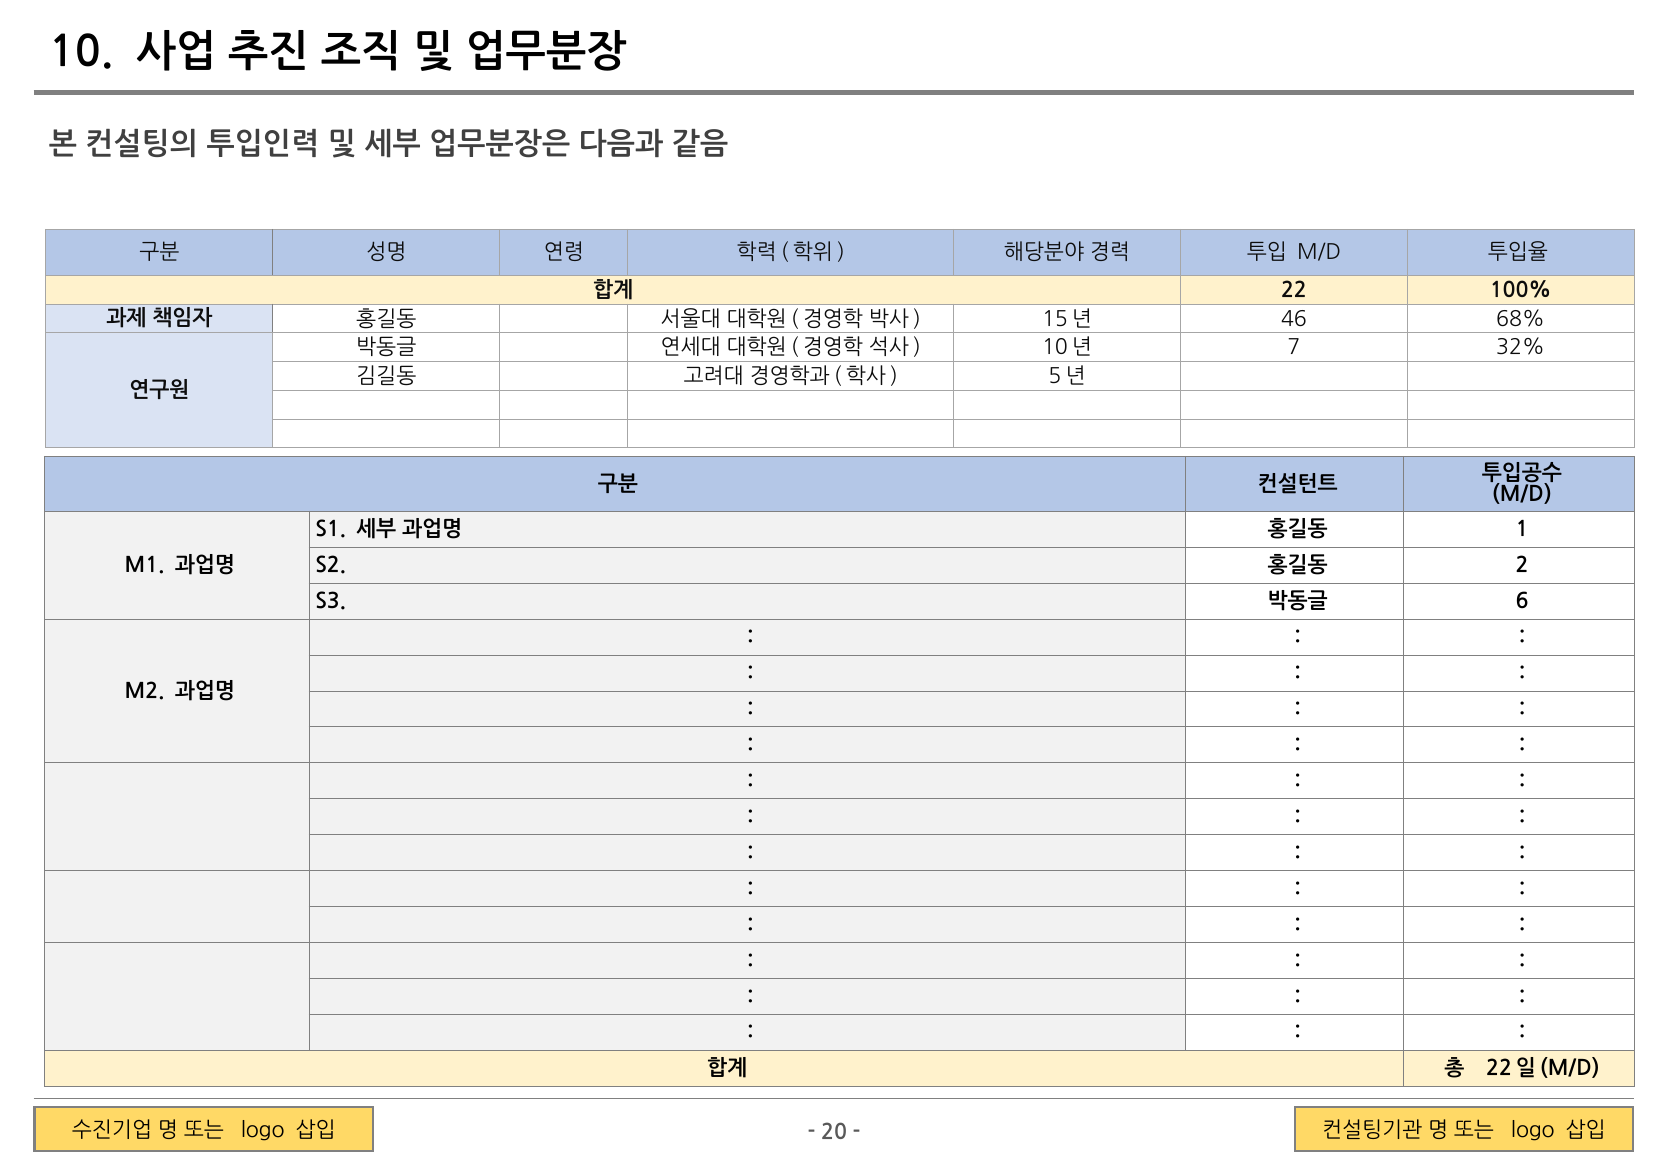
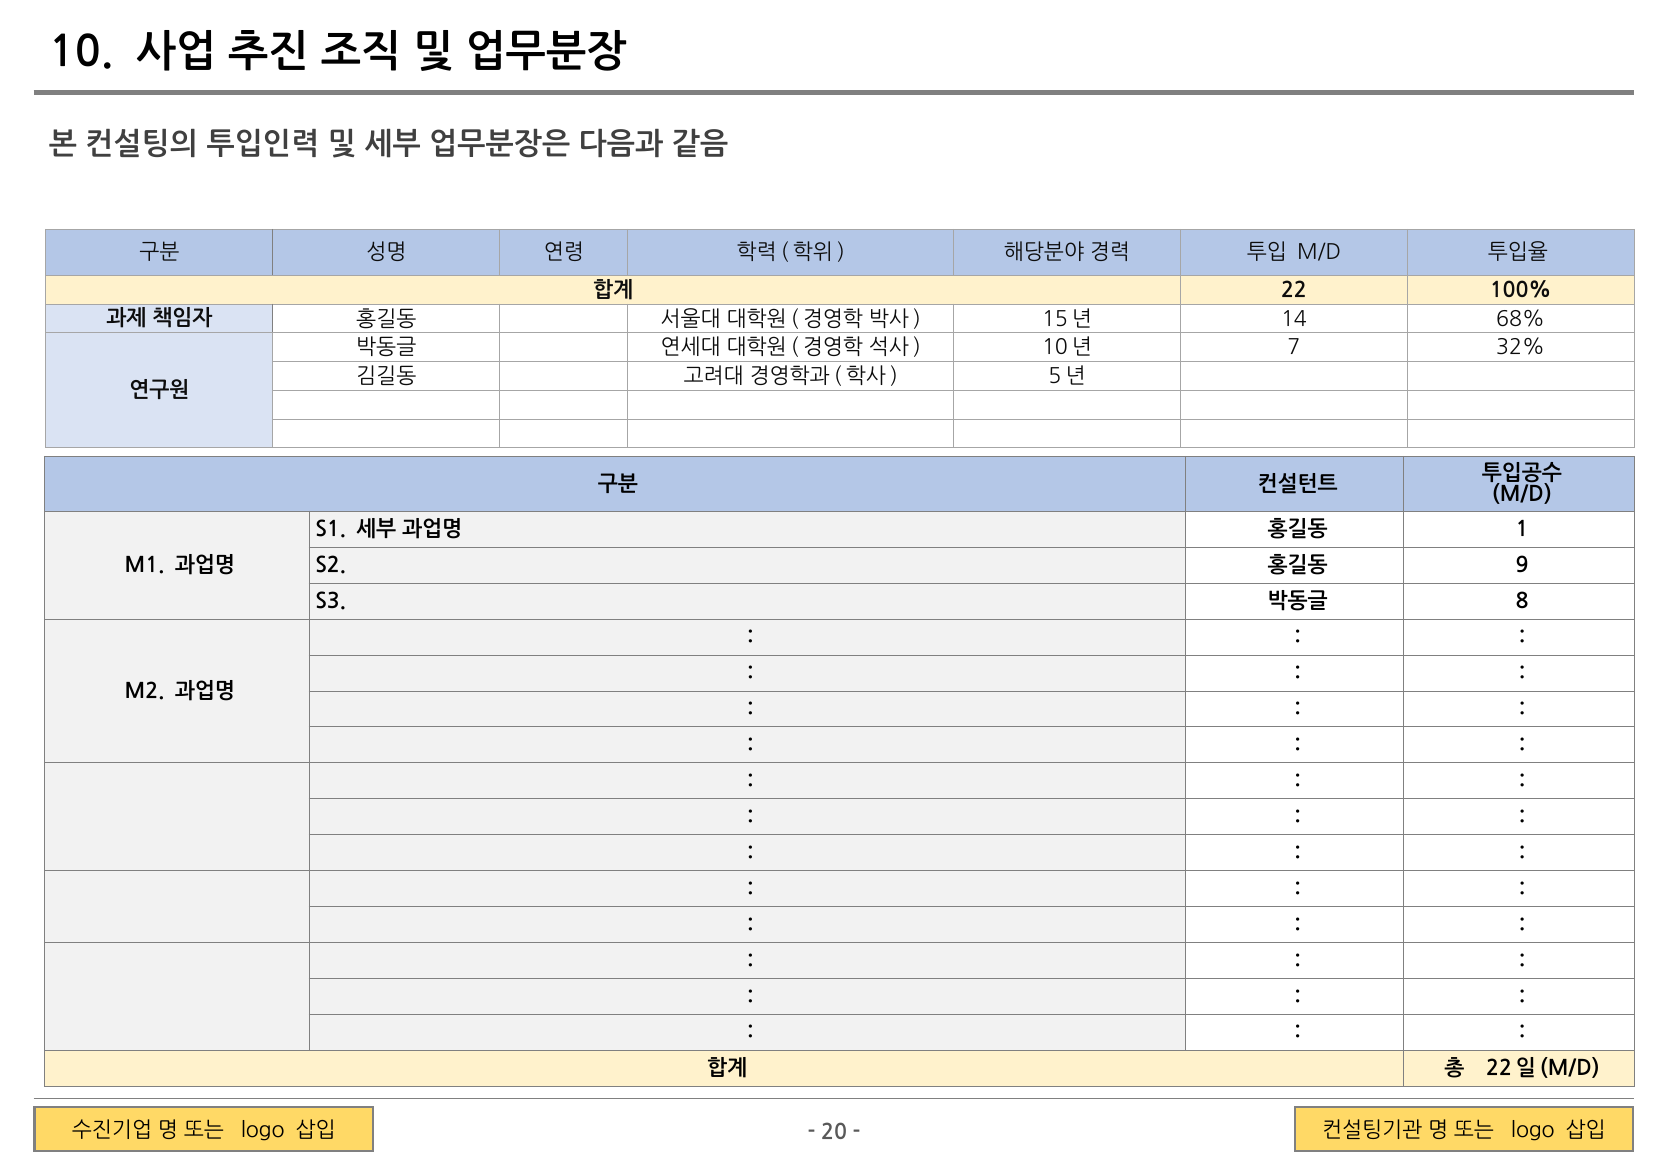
46: 46 -> 14 (1294, 319)
2: 2 -> 9 (1522, 565)
6: 6 -> 8 (1522, 601)
